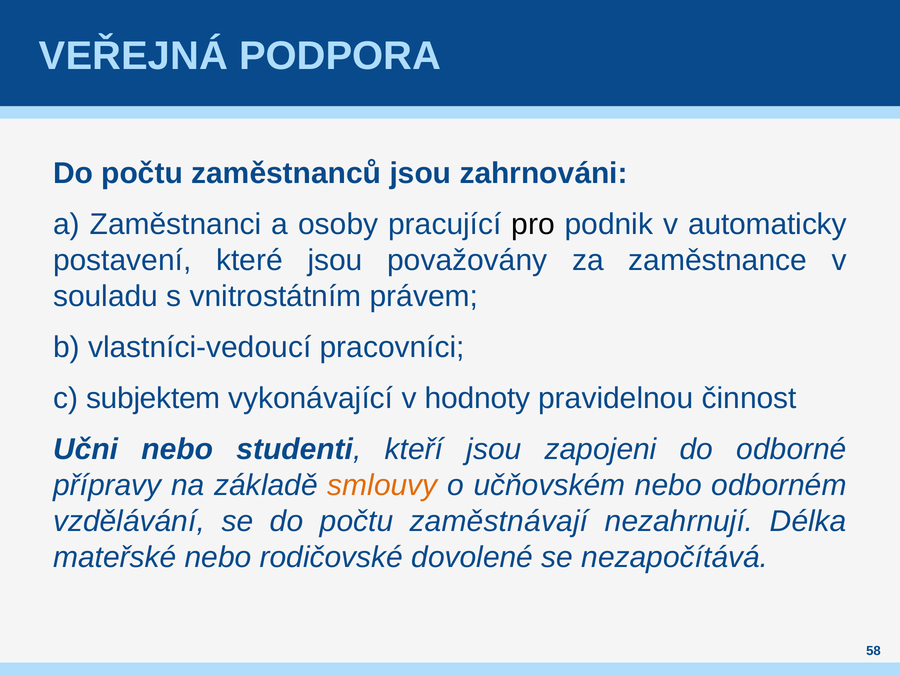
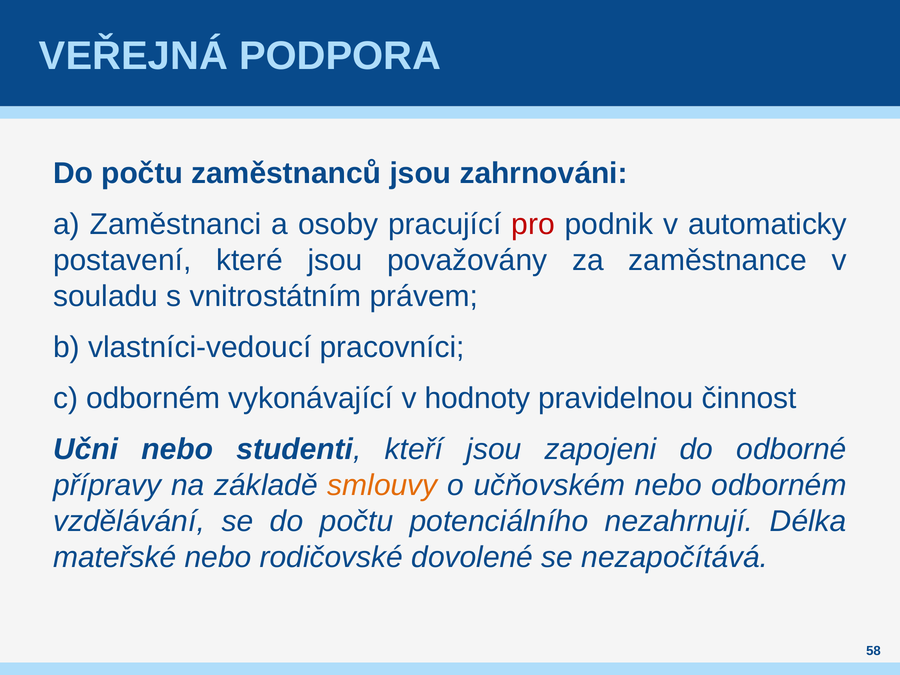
pro colour: black -> red (533, 224)
c subjektem: subjektem -> odborném (153, 398)
zaměstnávají: zaměstnávají -> potenciálního (499, 521)
